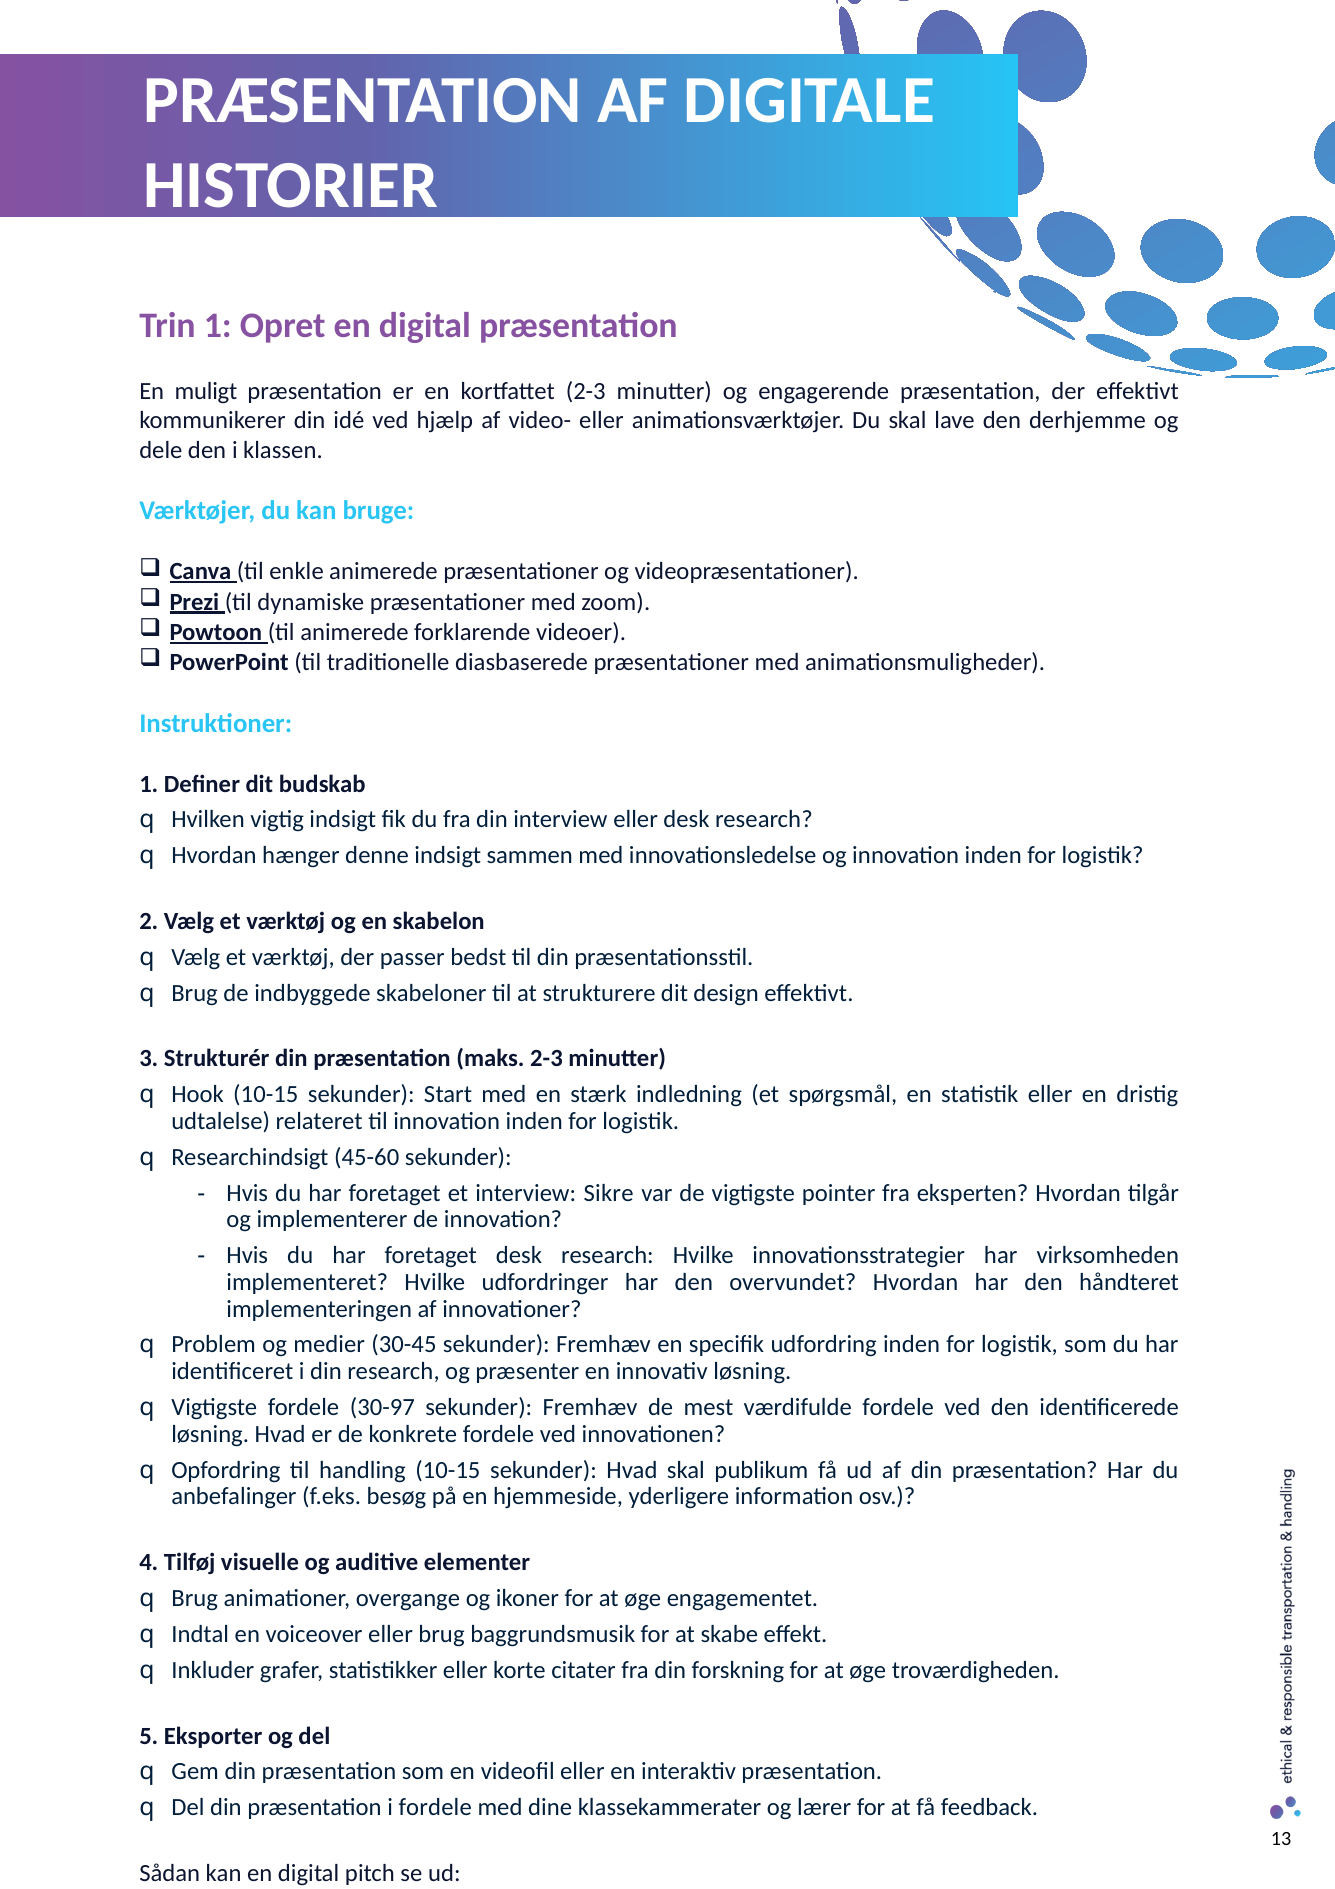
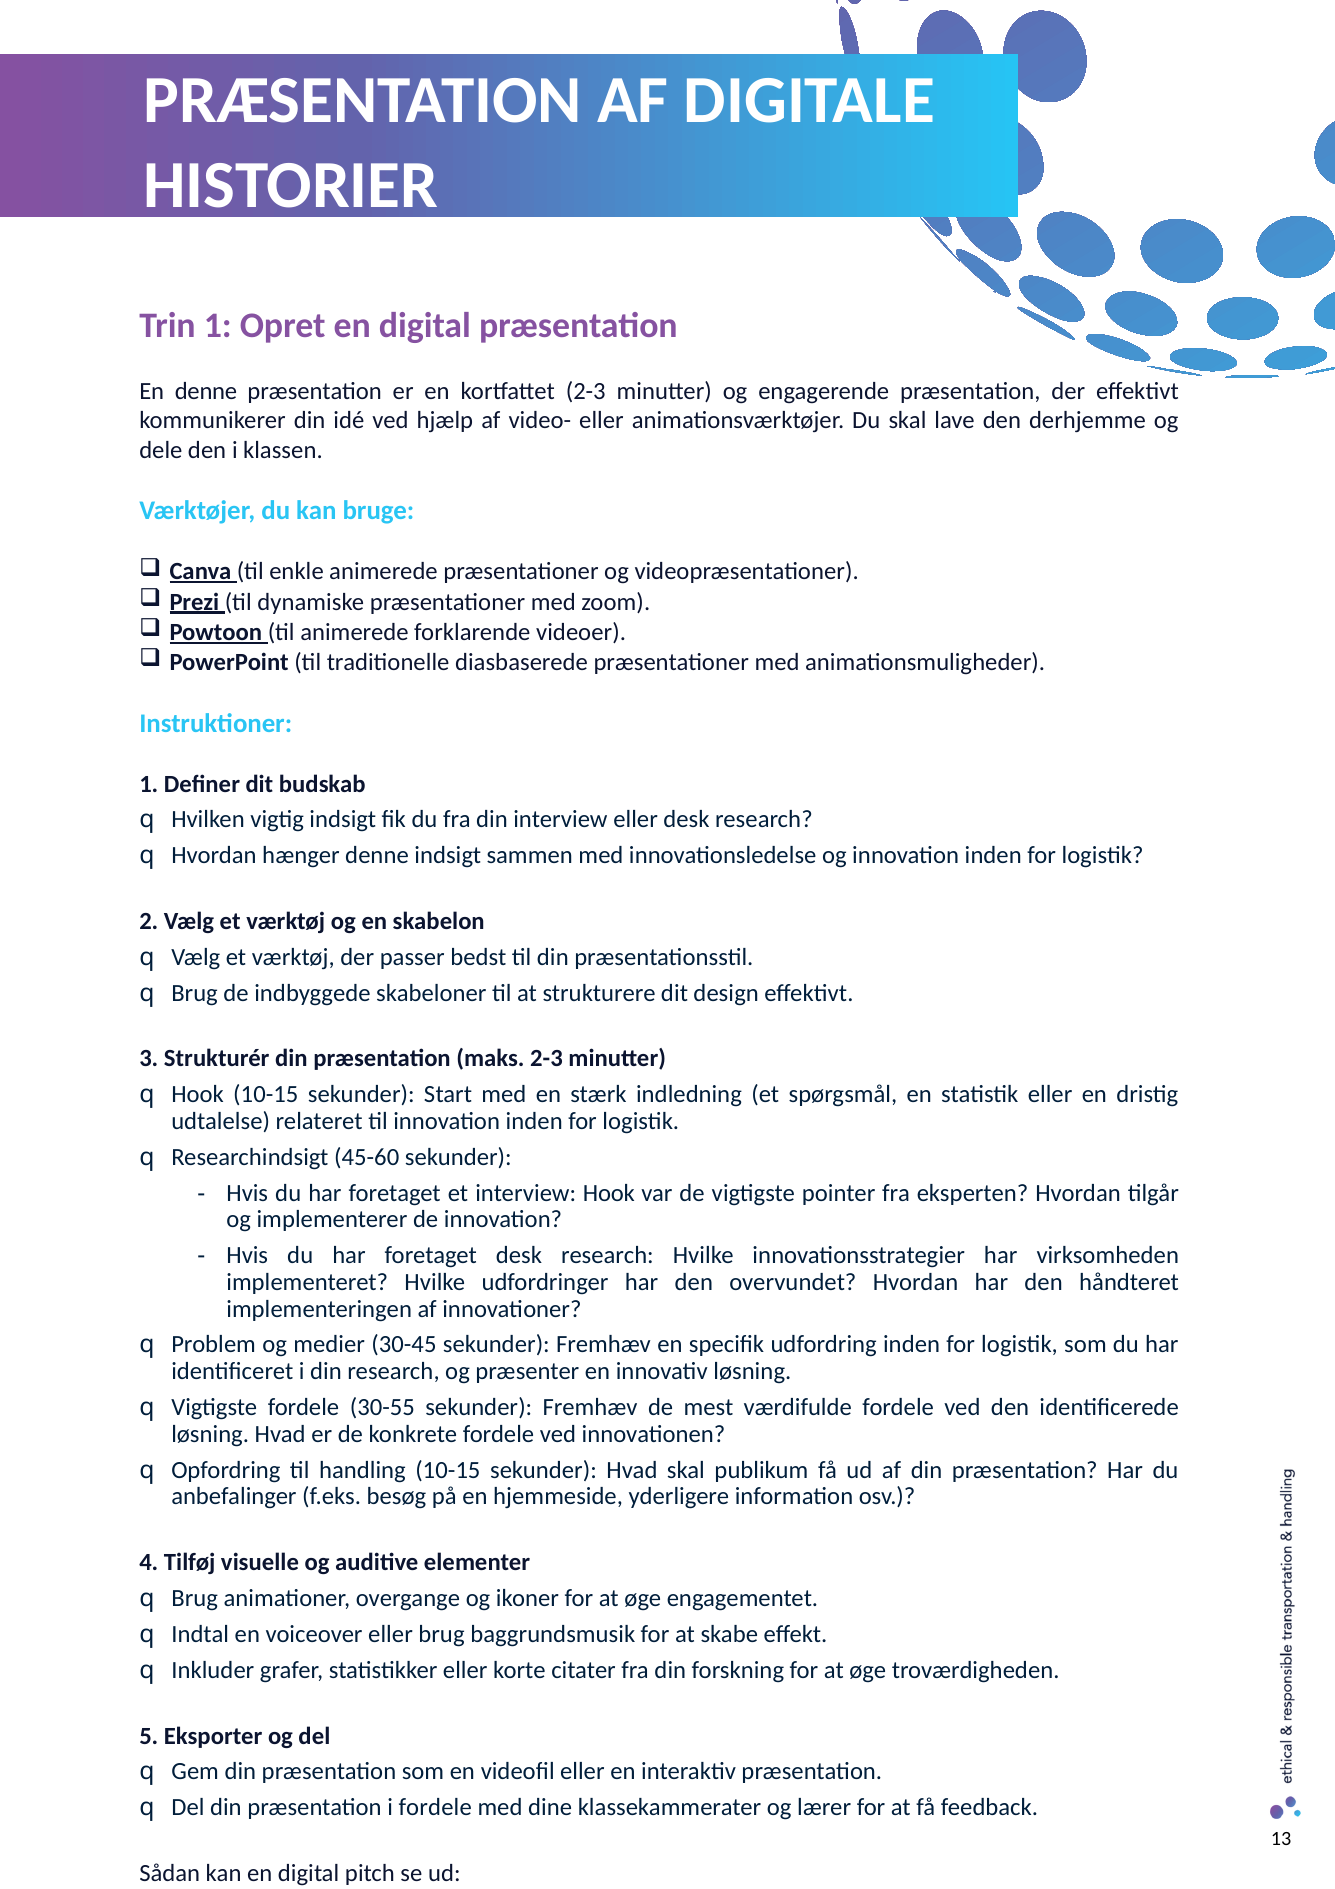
En muligt: muligt -> denne (206, 391)
interview Sikre: Sikre -> Hook (609, 1192)
30-97: 30-97 -> 30-55 (382, 1407)
